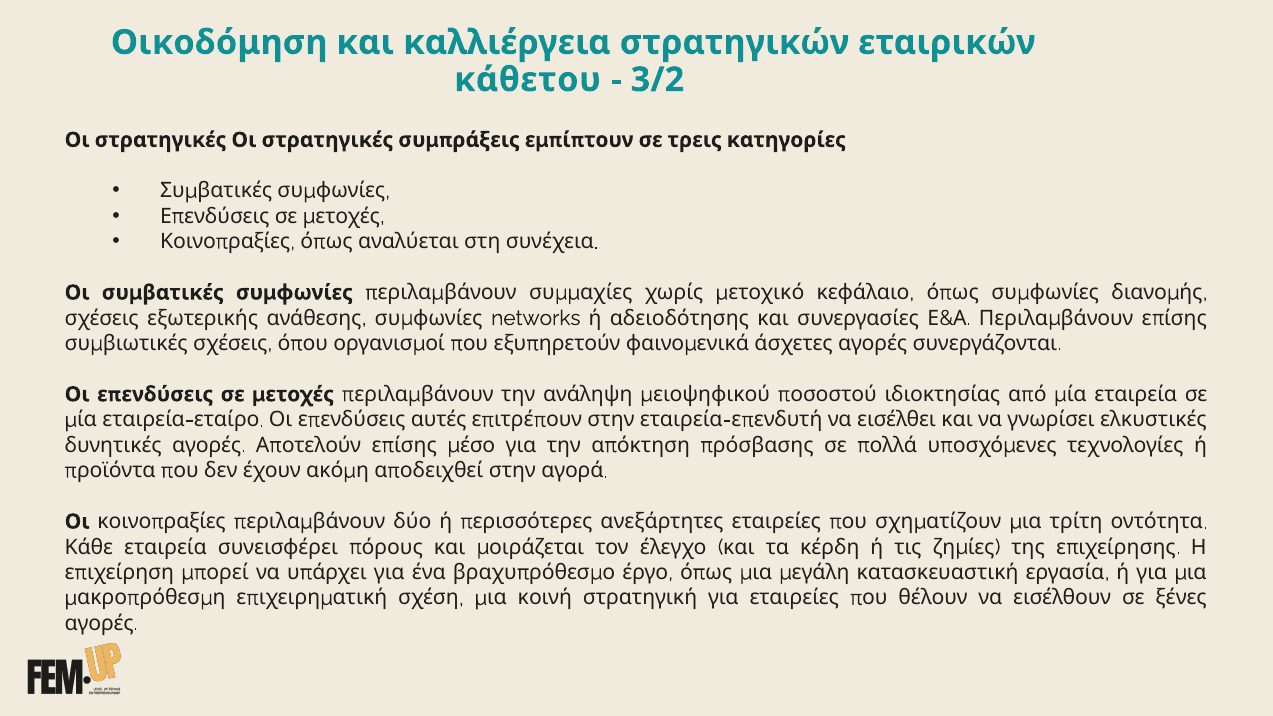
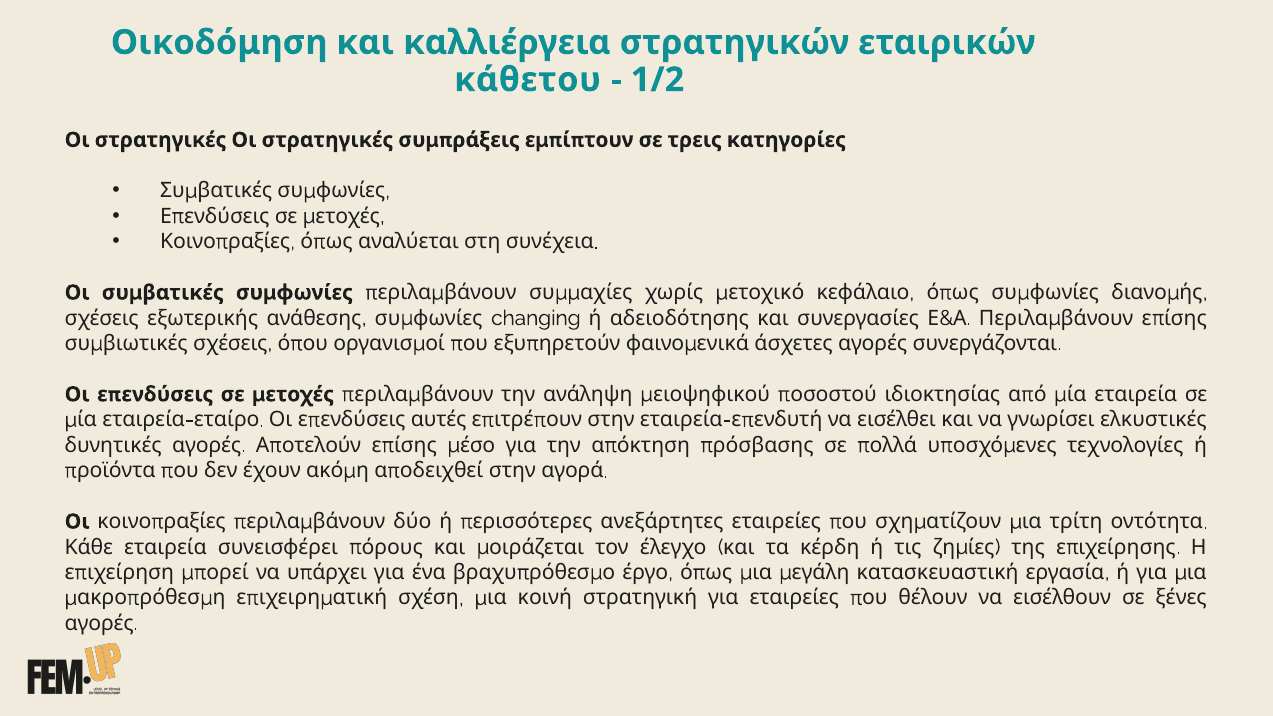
3/2: 3/2 -> 1/2 (658, 80)
networks: networks -> changing (536, 318)
